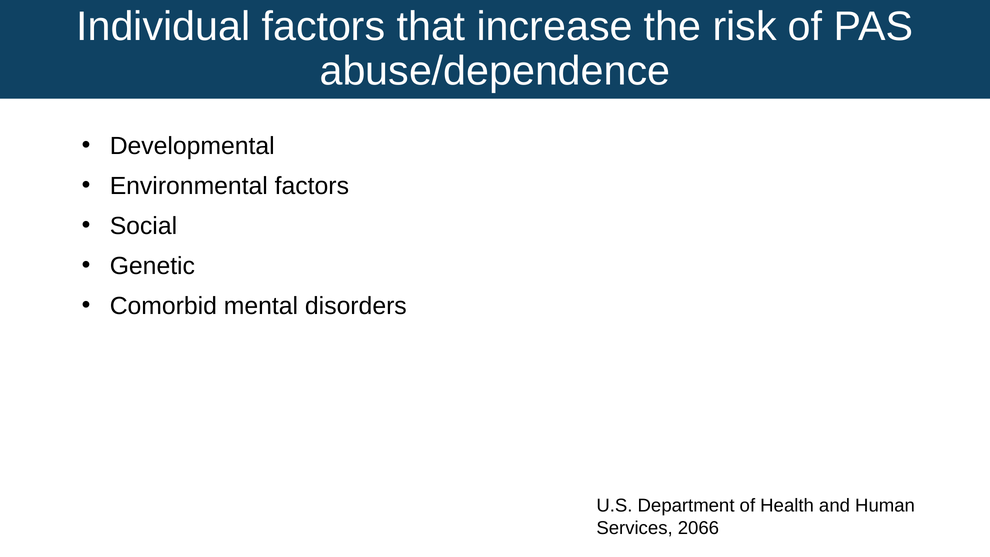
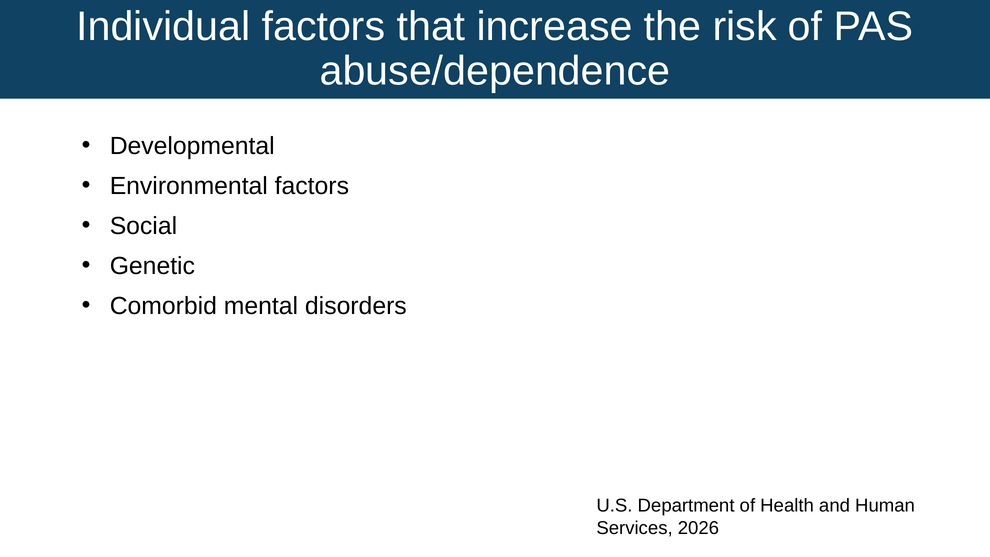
2066: 2066 -> 2026 (698, 528)
